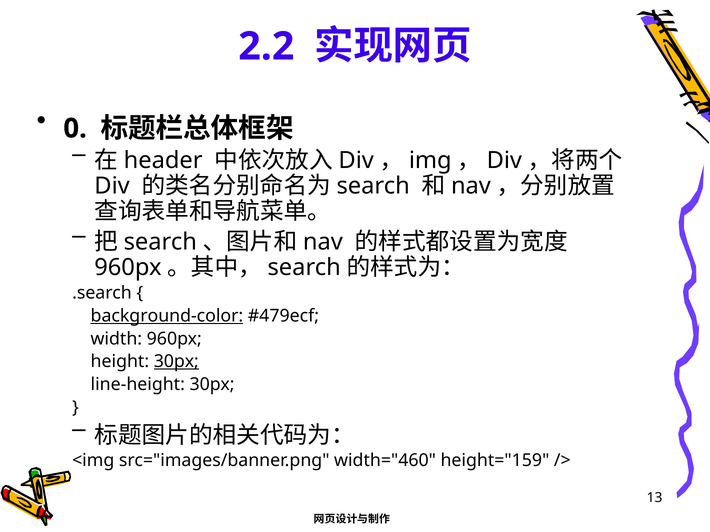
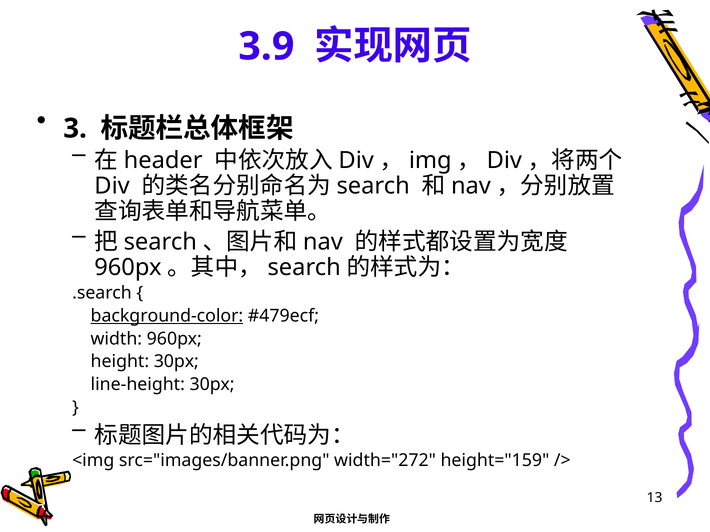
2.2: 2.2 -> 3.9 (266, 47)
0: 0 -> 3 (75, 129)
30px underline: present -> none (176, 362)
width="460: width="460 -> width="272 (385, 461)
